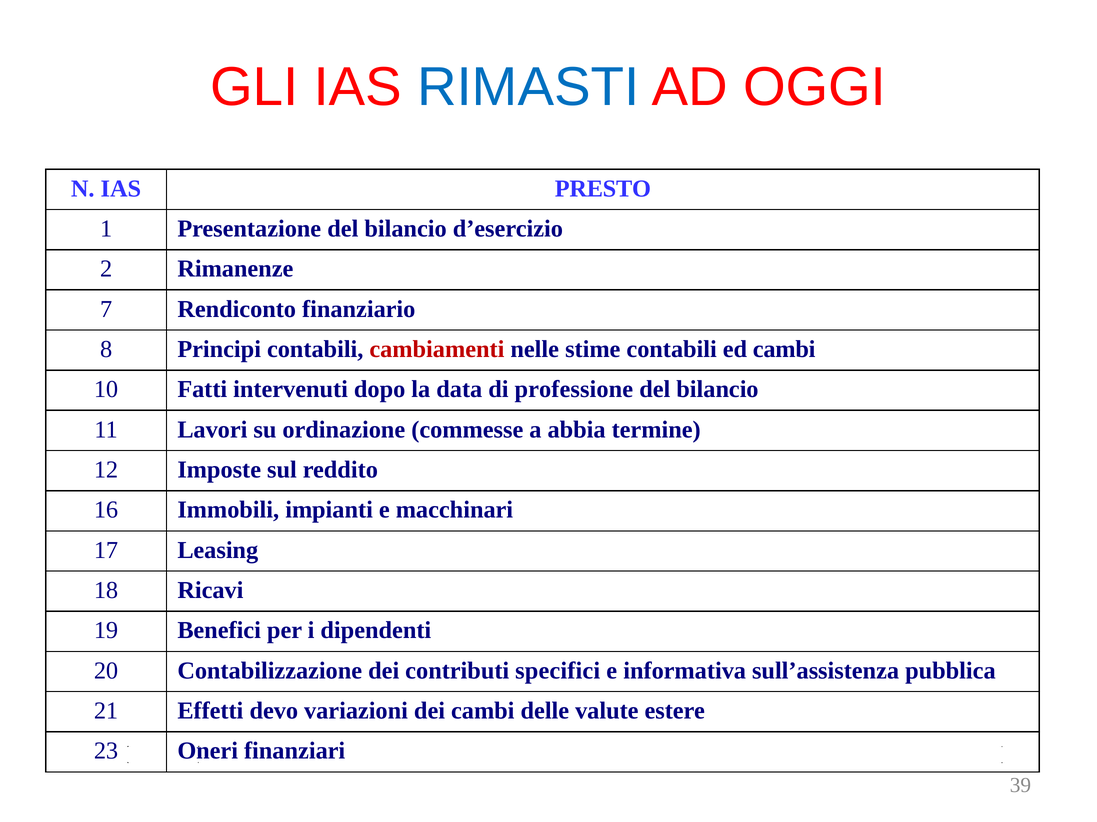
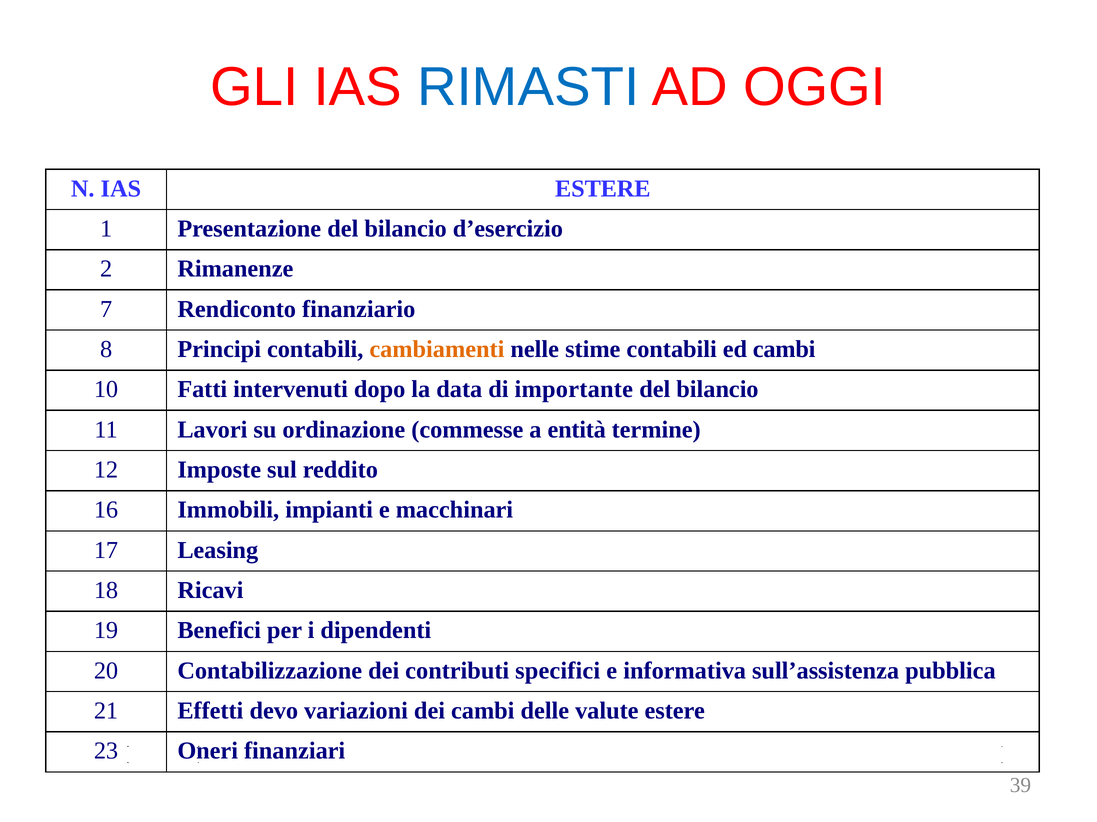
IAS PRESTO: PRESTO -> ESTERE (603, 189)
cambiamenti colour: red -> orange (437, 350)
professione: professione -> importante (574, 390)
abbia: abbia -> entità (577, 430)
